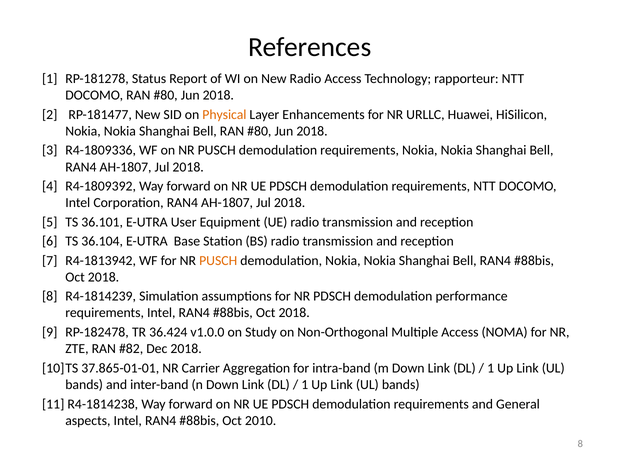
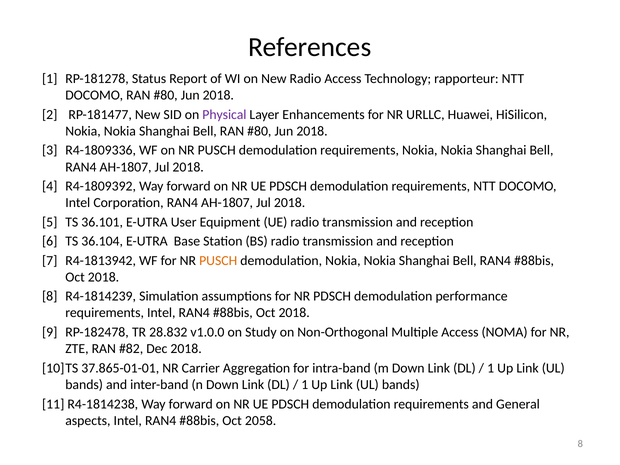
Physical colour: orange -> purple (224, 115)
36.424: 36.424 -> 28.832 (168, 332)
2010: 2010 -> 2058 (261, 421)
